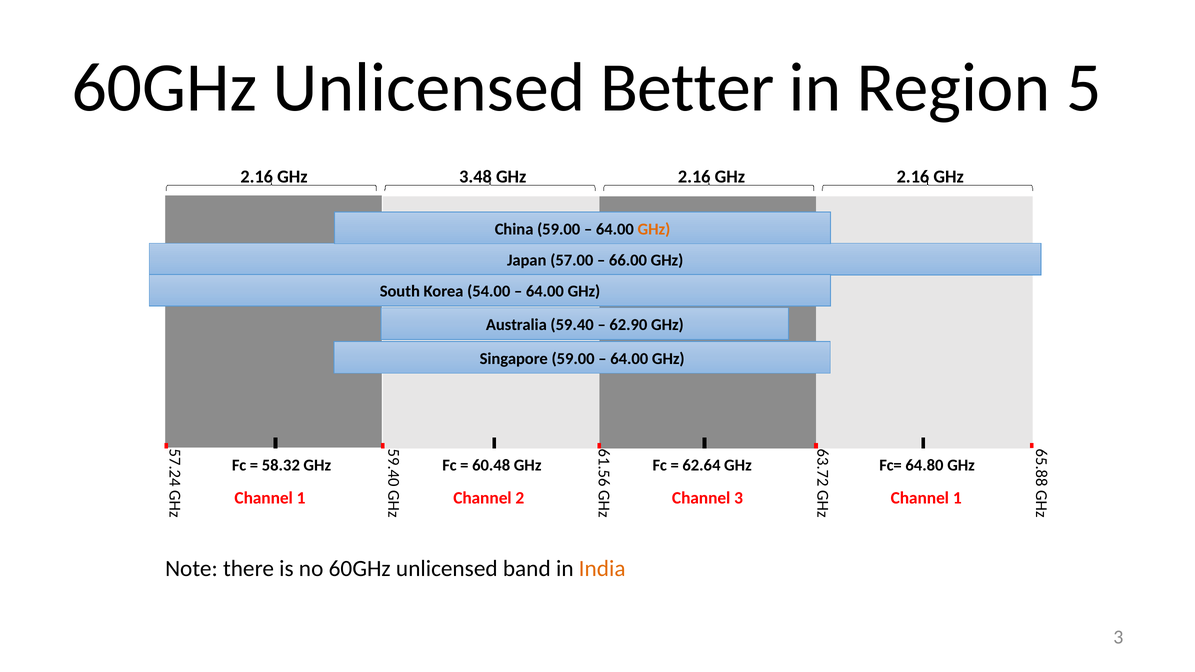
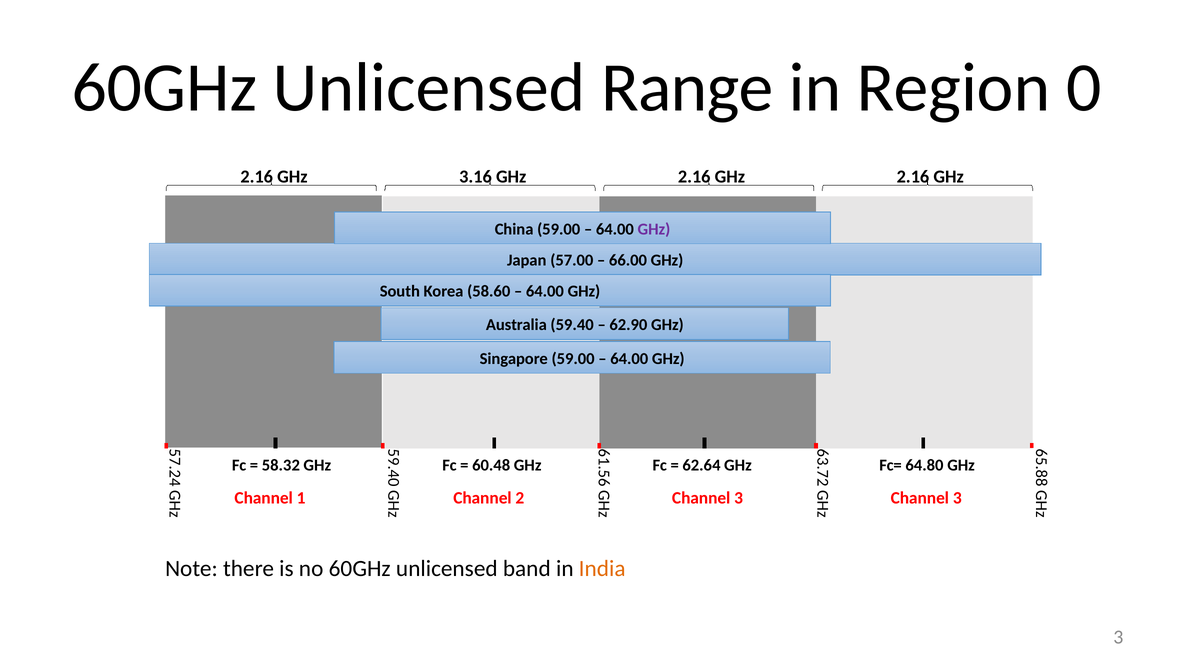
Better: Better -> Range (687, 88)
Region 5: 5 -> 0 (1084, 88)
3.48: 3.48 -> 3.16 (475, 177)
GHz colour: orange -> purple (654, 229)
54.00: 54.00 -> 58.60 (489, 292)
3 Channel 1: 1 -> 3 (957, 498)
